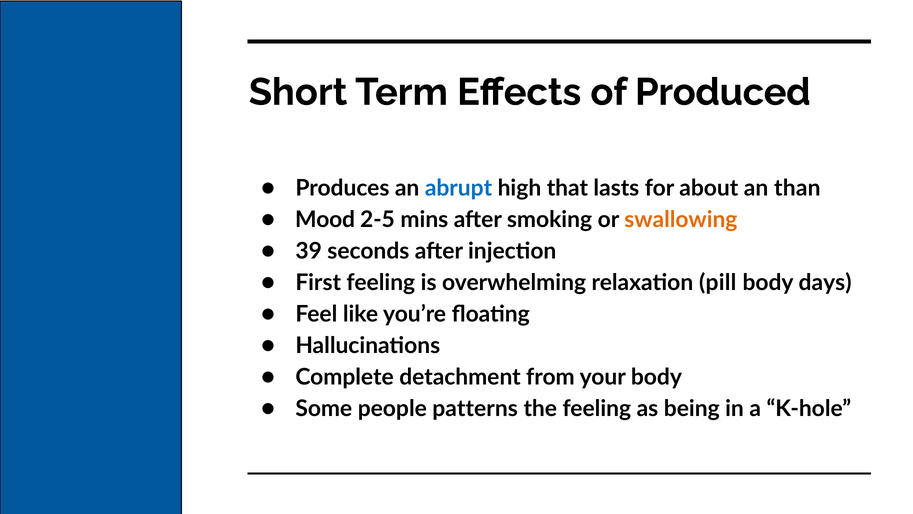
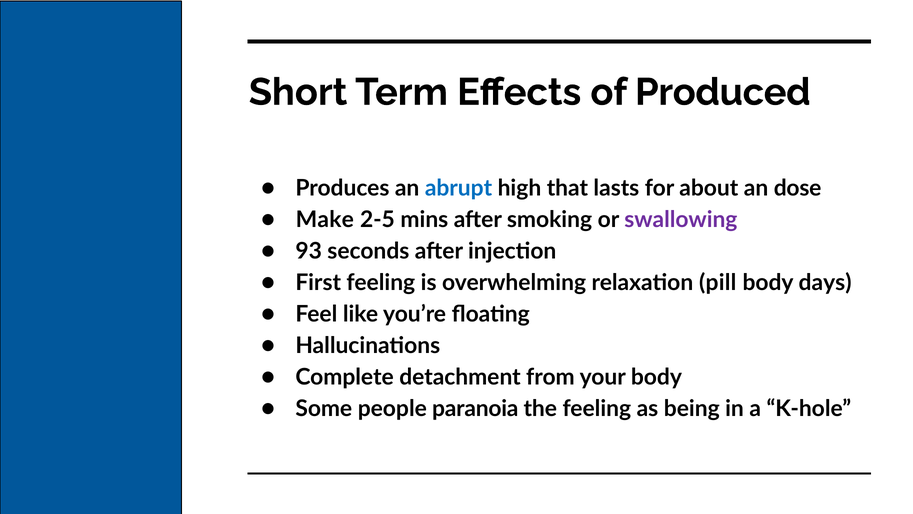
than: than -> dose (798, 188)
Mood: Mood -> Make (325, 219)
swallowing colour: orange -> purple (681, 219)
39: 39 -> 93 (309, 251)
patterns: patterns -> paranoia (475, 408)
